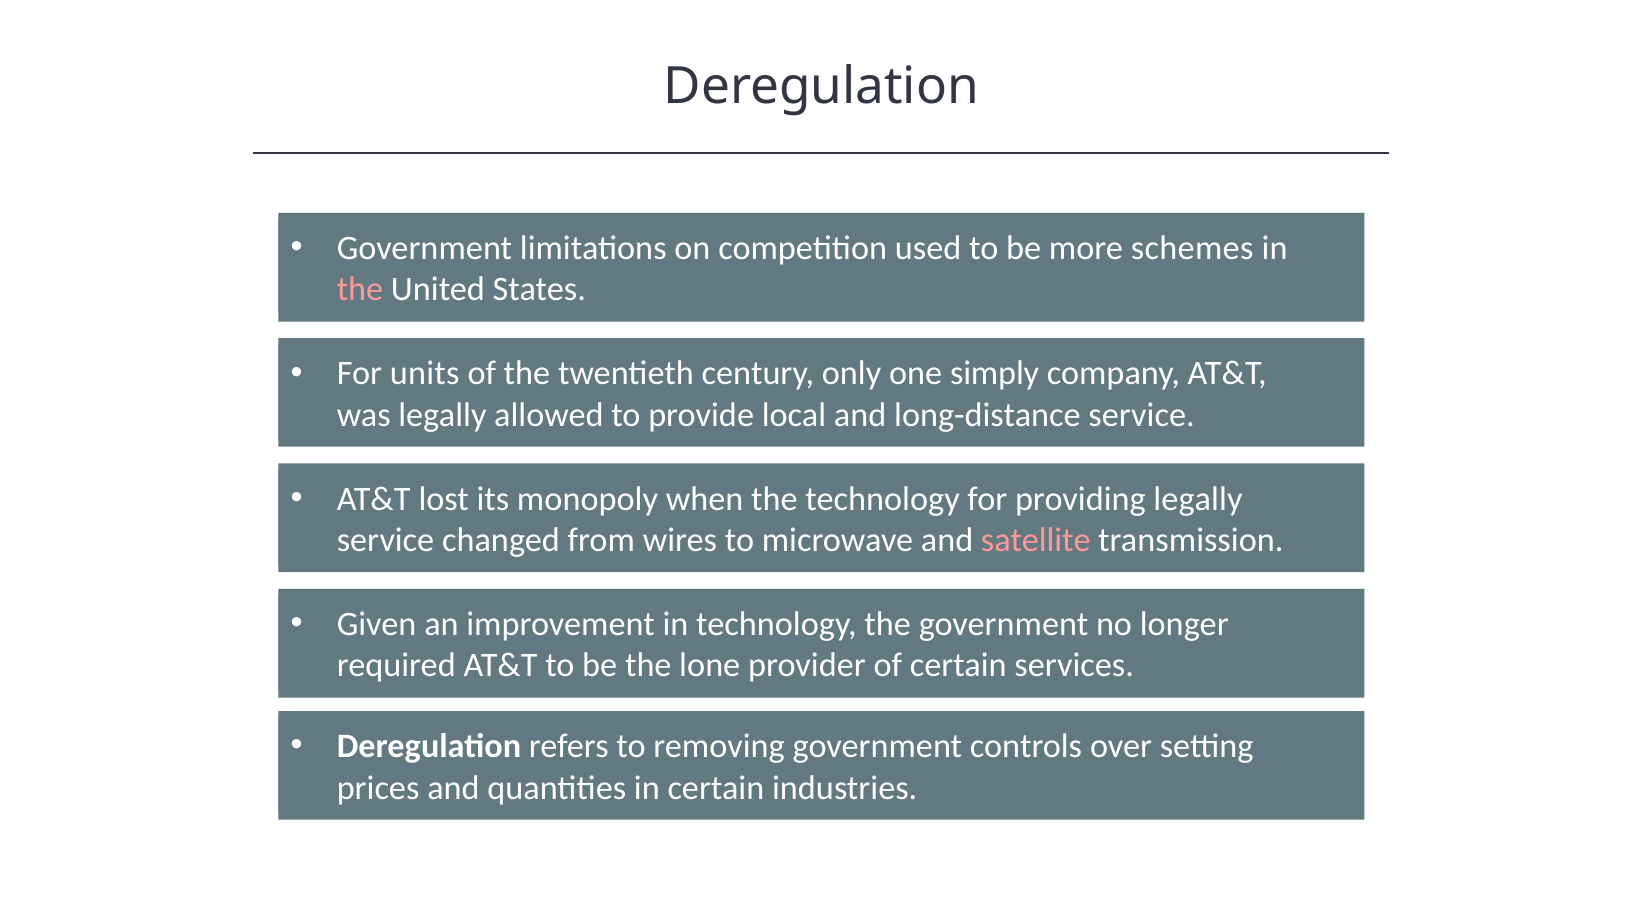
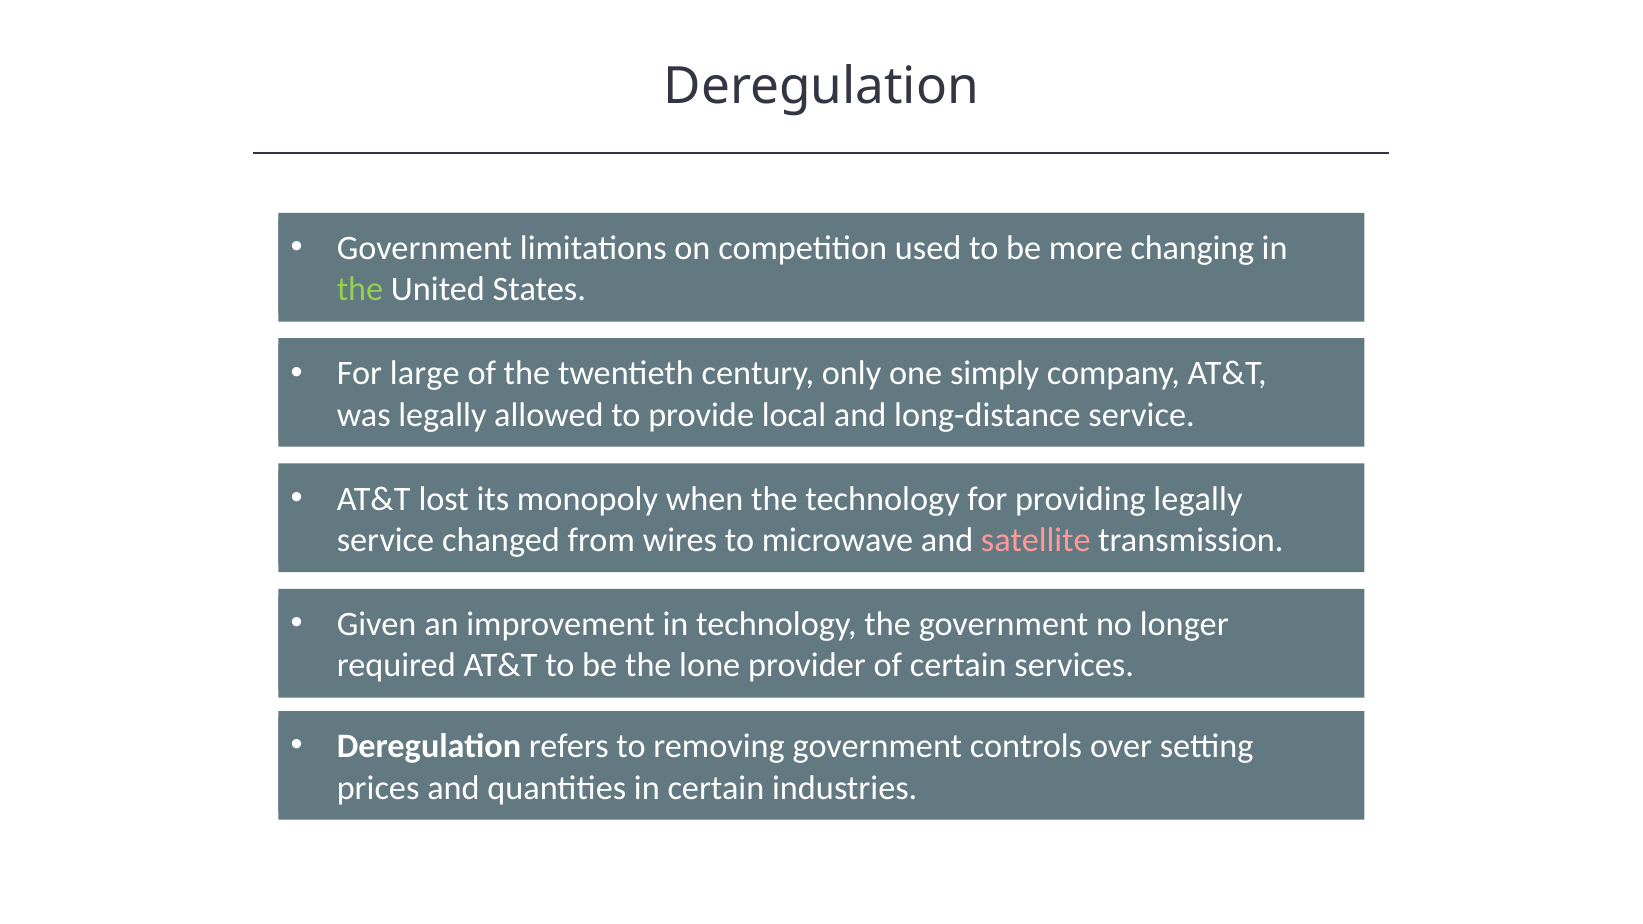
schemes: schemes -> changing (1192, 248)
the colour: pink -> light green (360, 289)
units: units -> large (425, 374)
